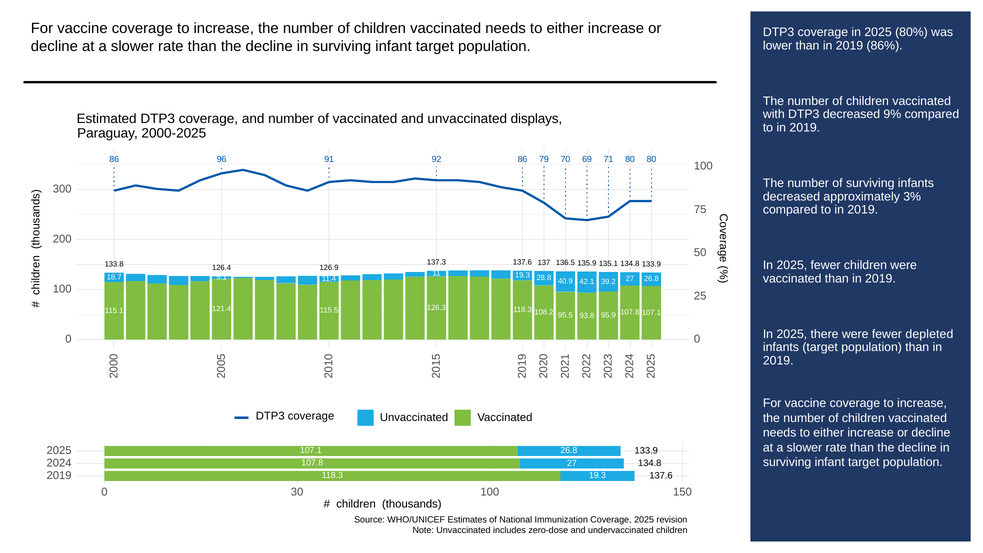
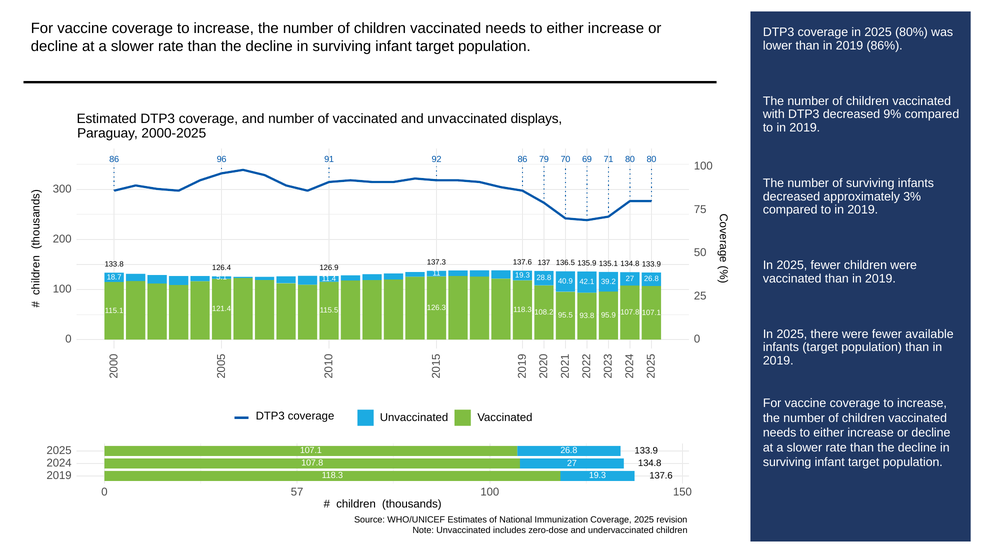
depleted: depleted -> available (929, 334)
30: 30 -> 57 (297, 492)
